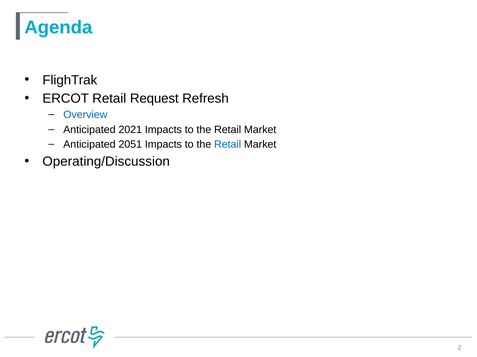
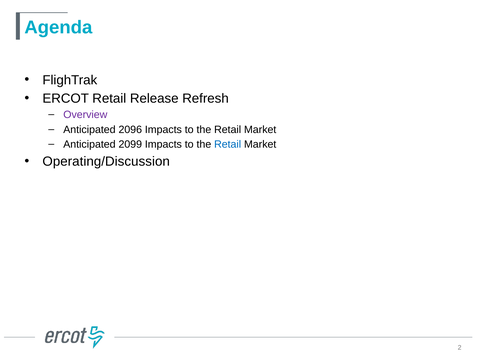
Request: Request -> Release (154, 99)
Overview colour: blue -> purple (85, 115)
2021: 2021 -> 2096 (130, 130)
2051: 2051 -> 2099 (130, 145)
